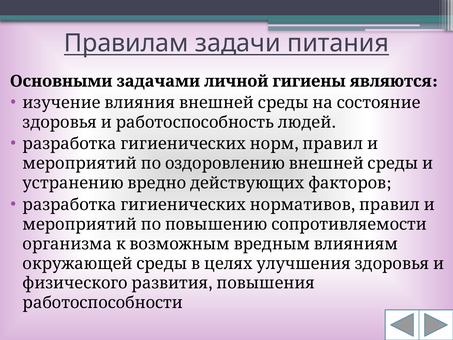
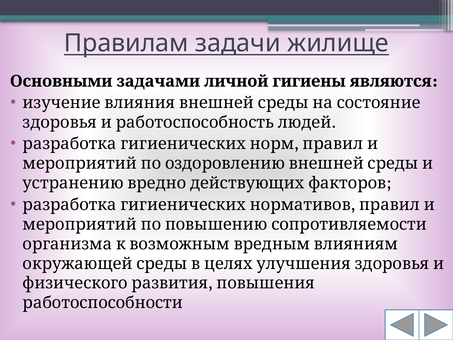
питания: питания -> жилище (338, 43)
